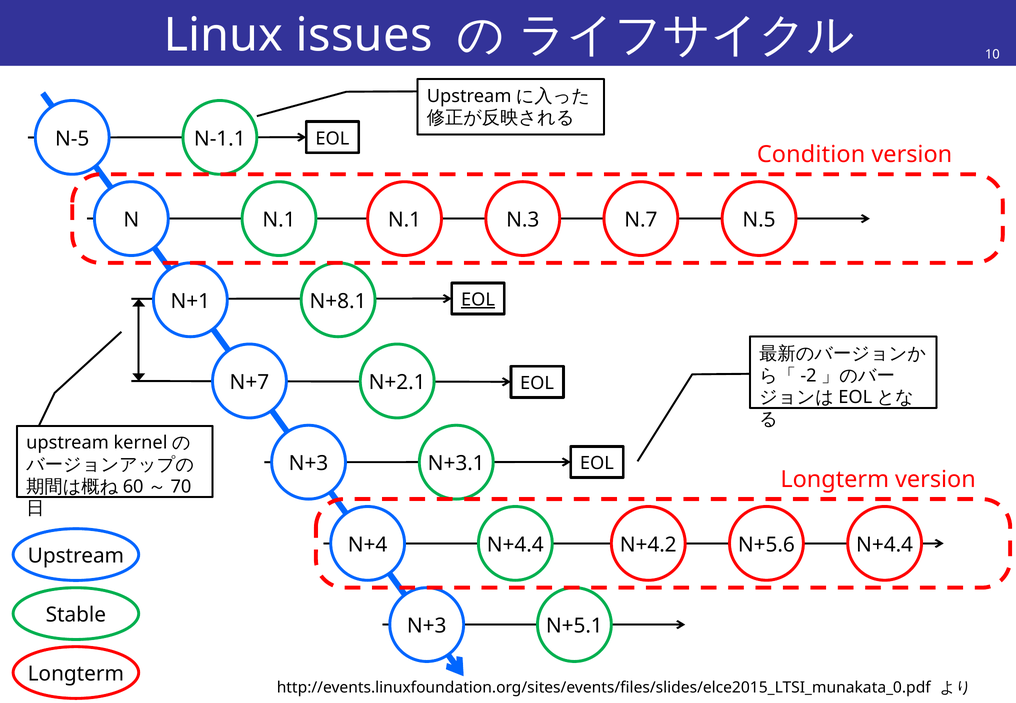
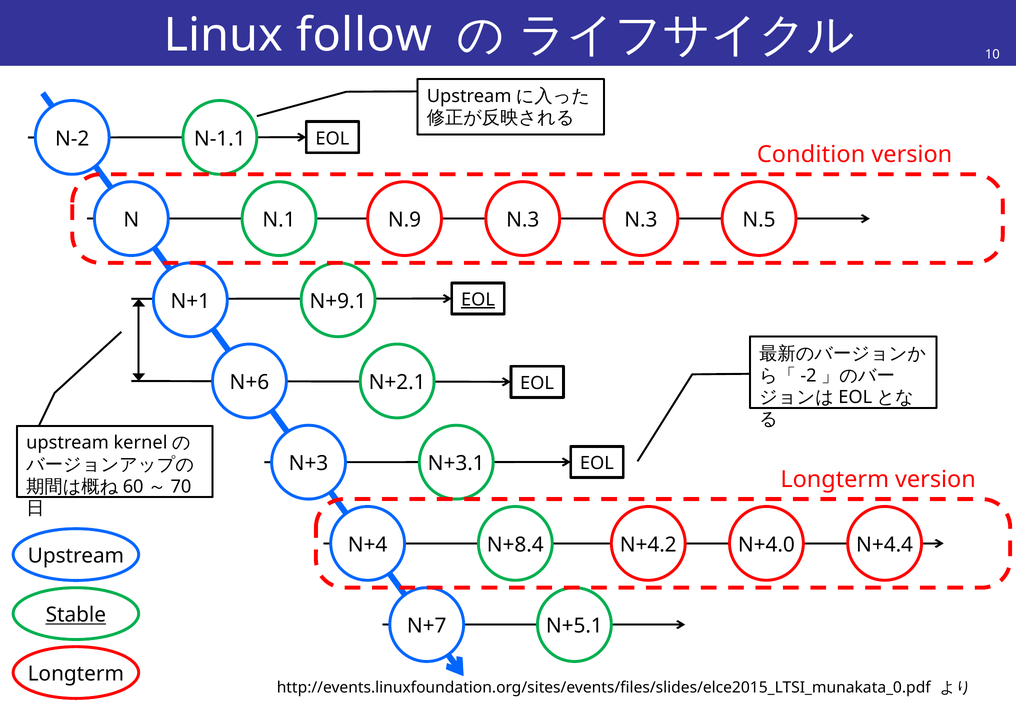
issues: issues -> follow (364, 35)
N-5: N-5 -> N-2 (72, 139)
N.1: N.1 -> N.9 (405, 220)
N.3 N.7: N.7 -> N.3 (641, 220)
N+8.1: N+8.1 -> N+9.1 (338, 301)
N+7: N+7 -> N+6 (249, 383)
N+4.4: N+4.4 -> N+8.4 (515, 545)
N+5.6: N+5.6 -> N+4.0 (766, 545)
Stable underline: none -> present (76, 615)
N+3: N+3 -> N+7 (427, 626)
